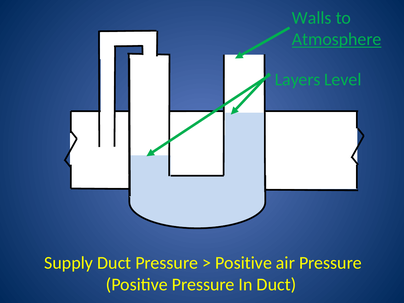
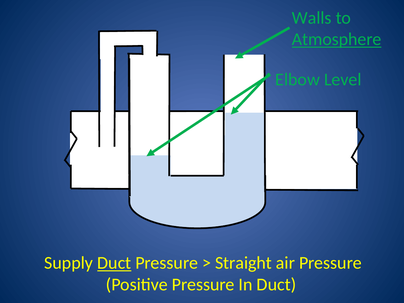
Layers: Layers -> Elbow (298, 80)
Duct underline: none -> present (114, 263)
Positive: Positive -> Straight (243, 263)
